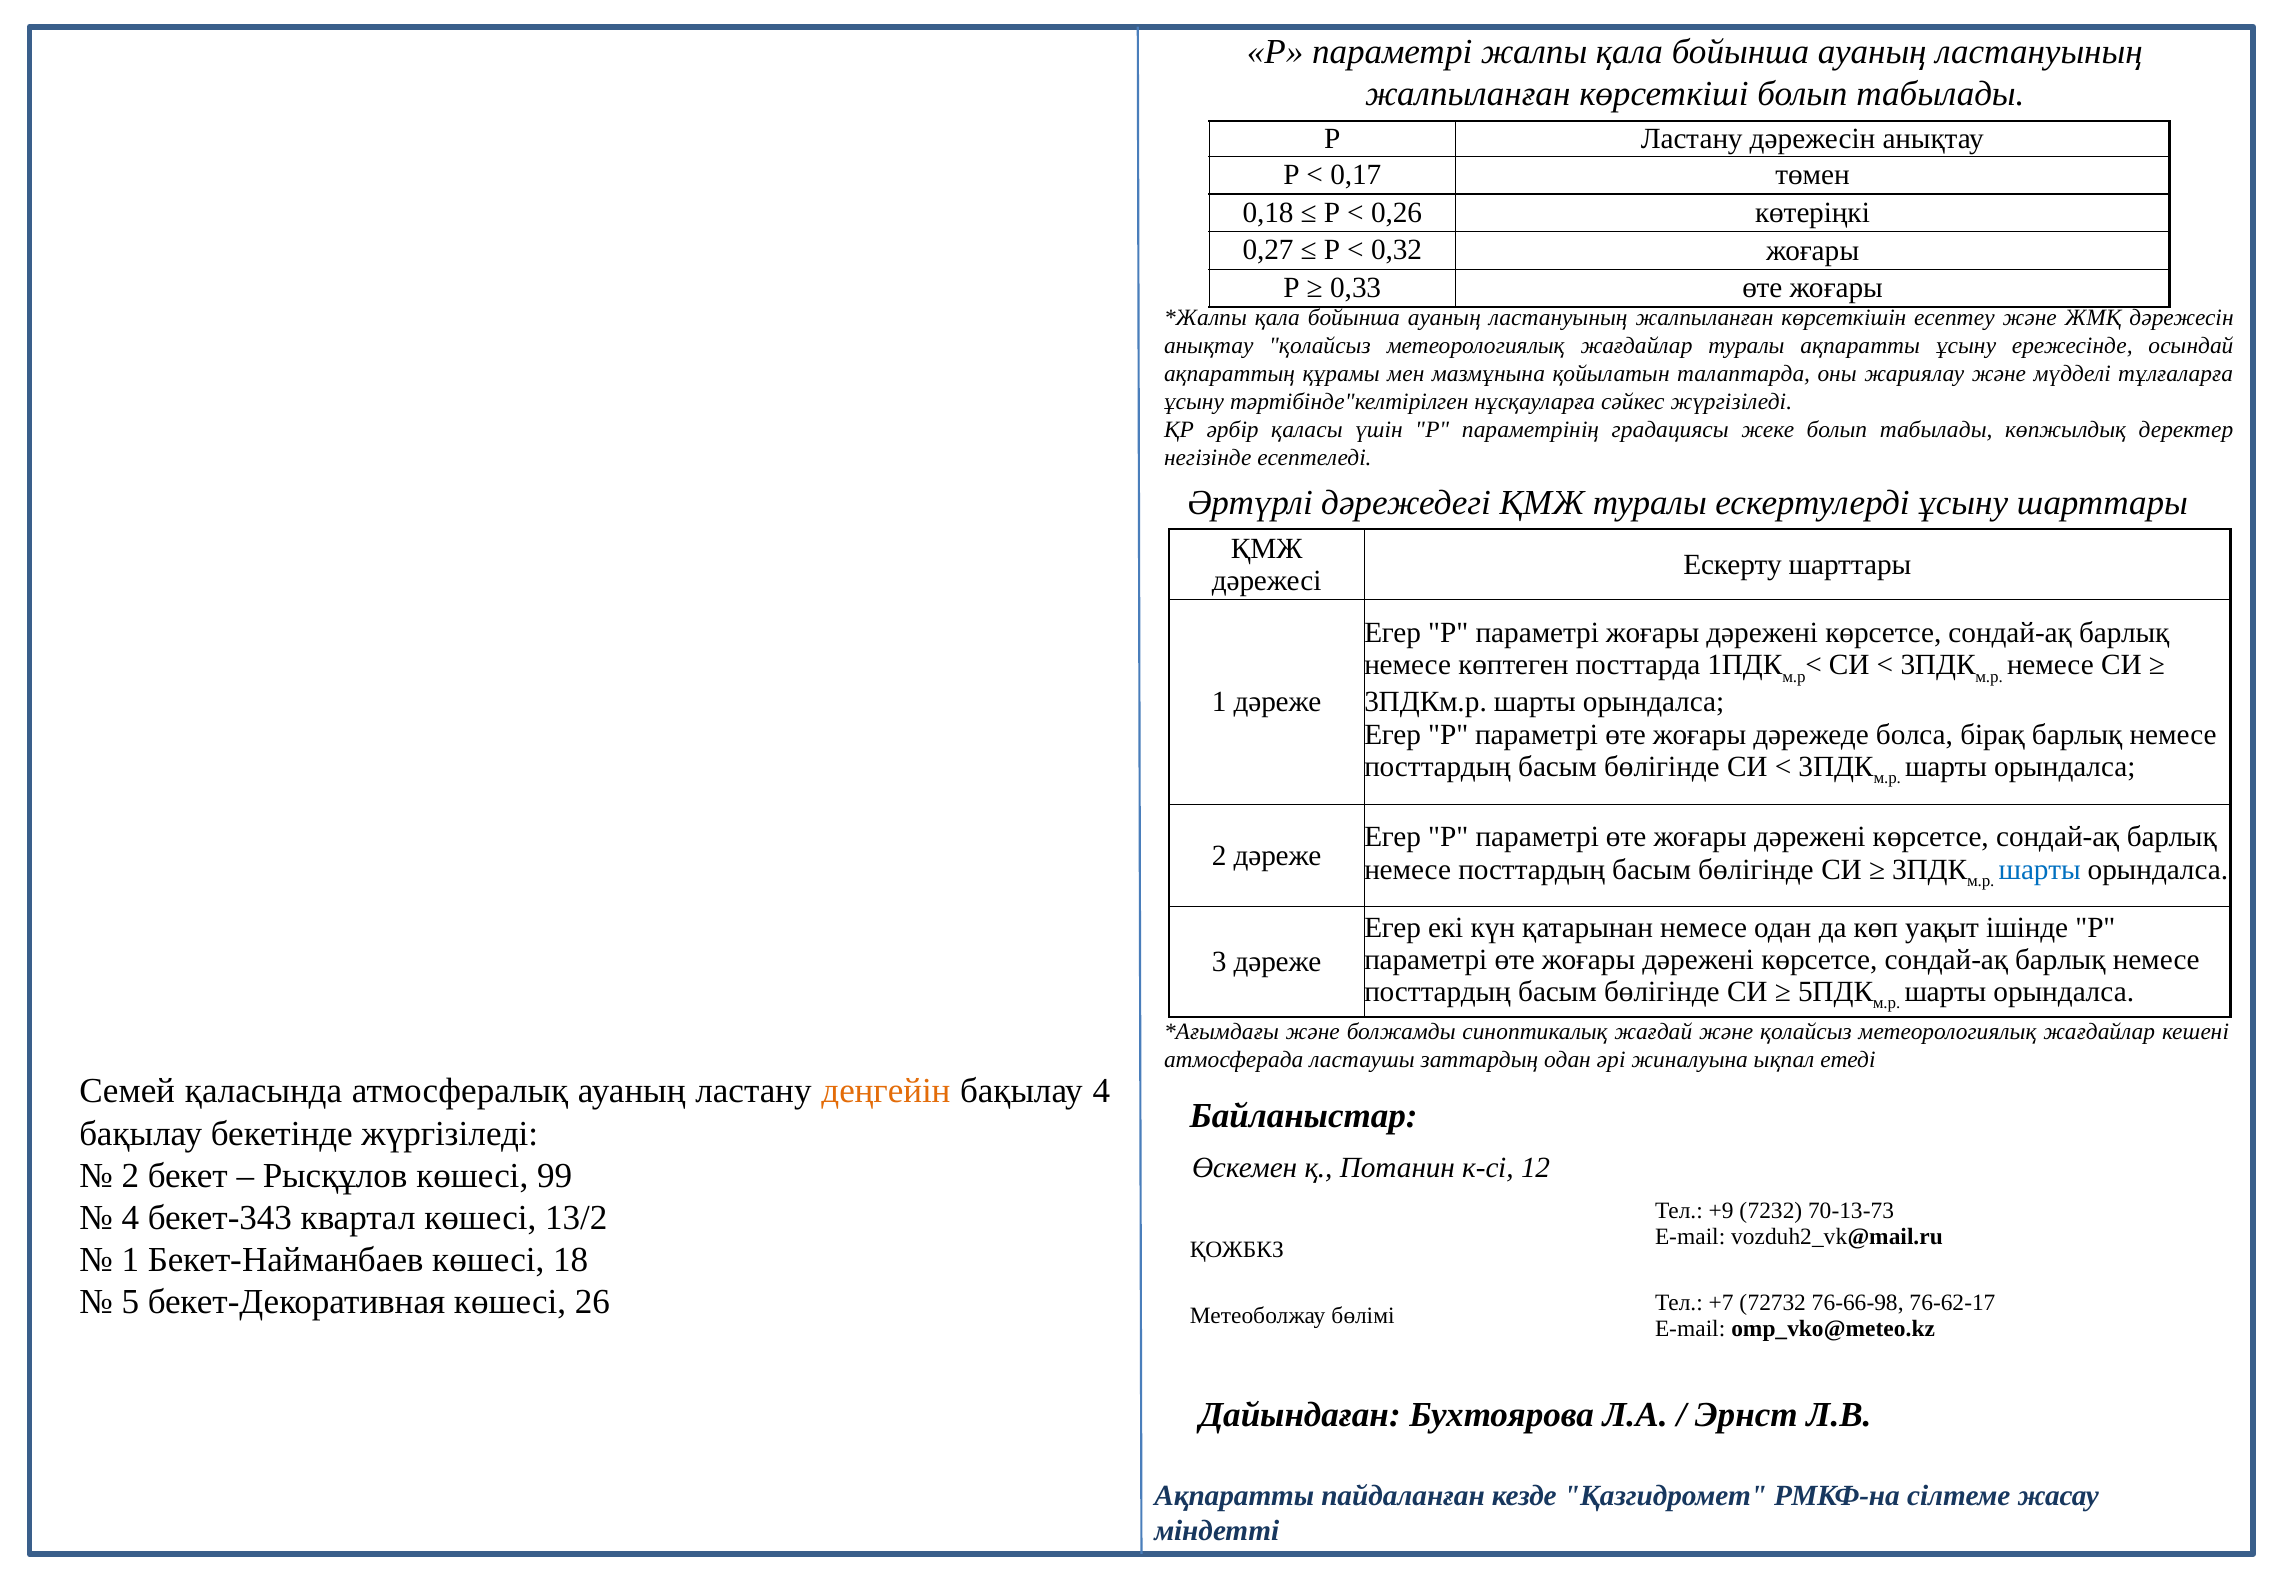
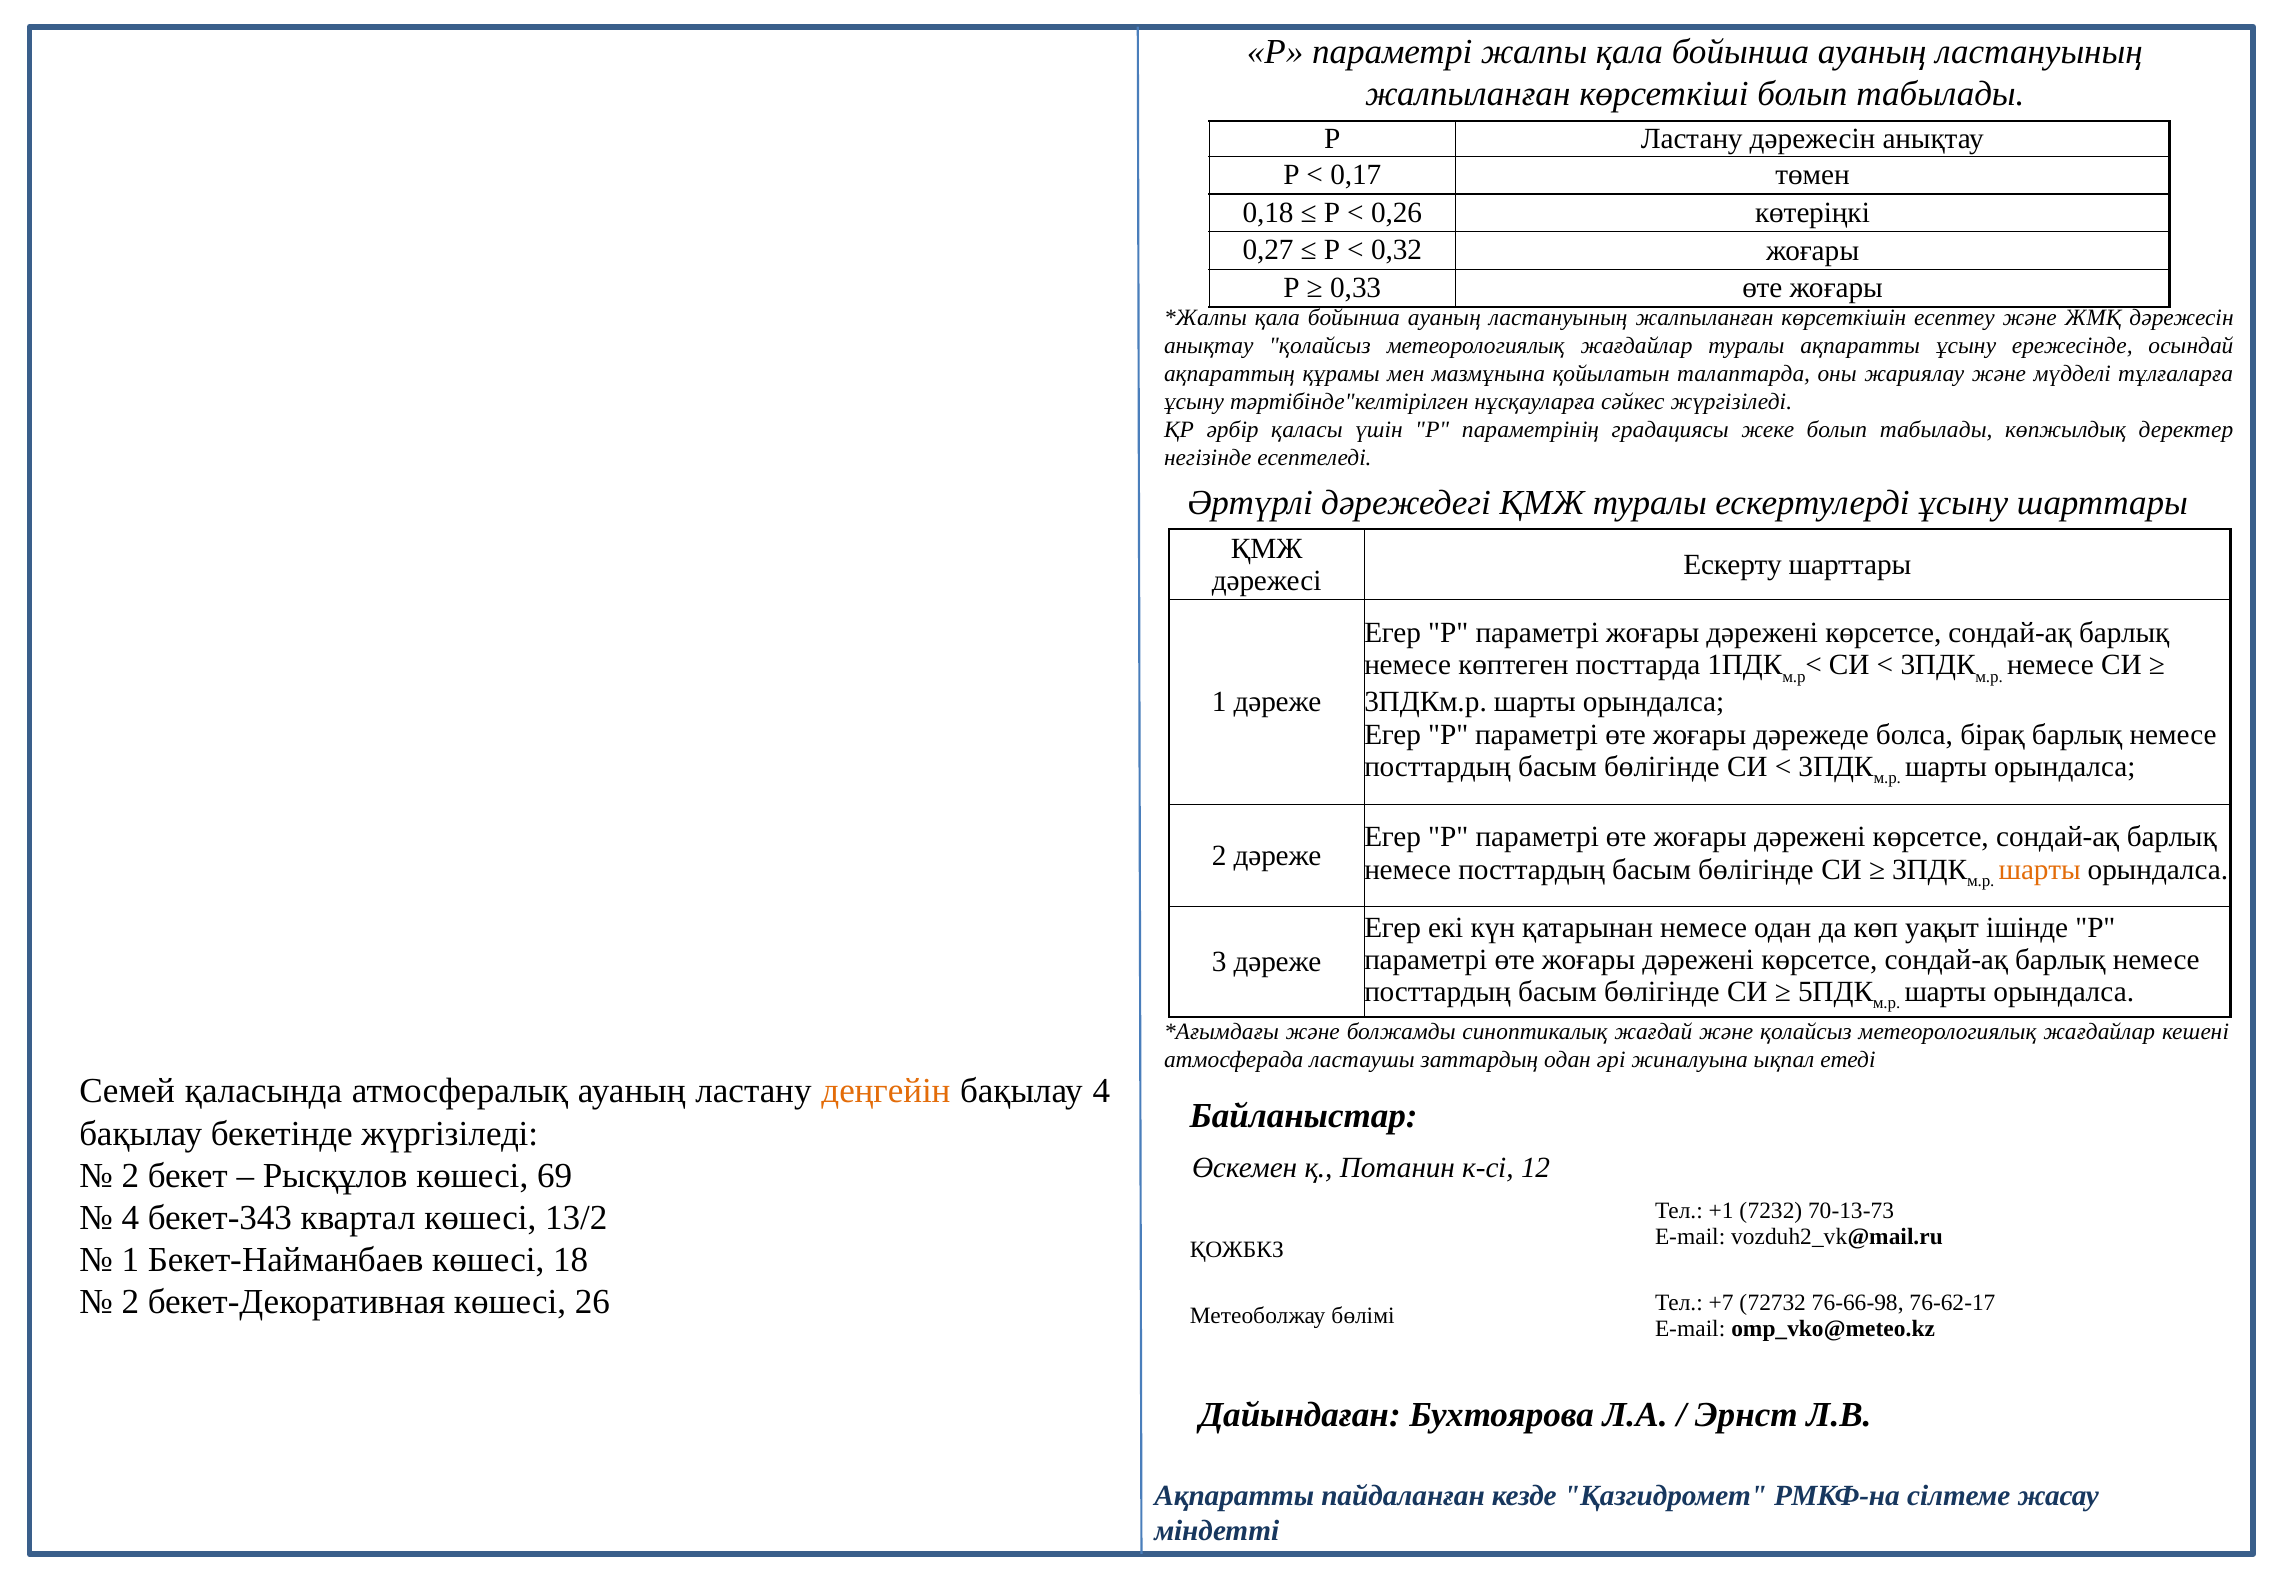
шарты colour: blue -> orange (2040, 869)
99: 99 -> 69 (555, 1175)
+9: +9 -> +1 (1721, 1211)
5: 5 -> 2 (130, 1302)
